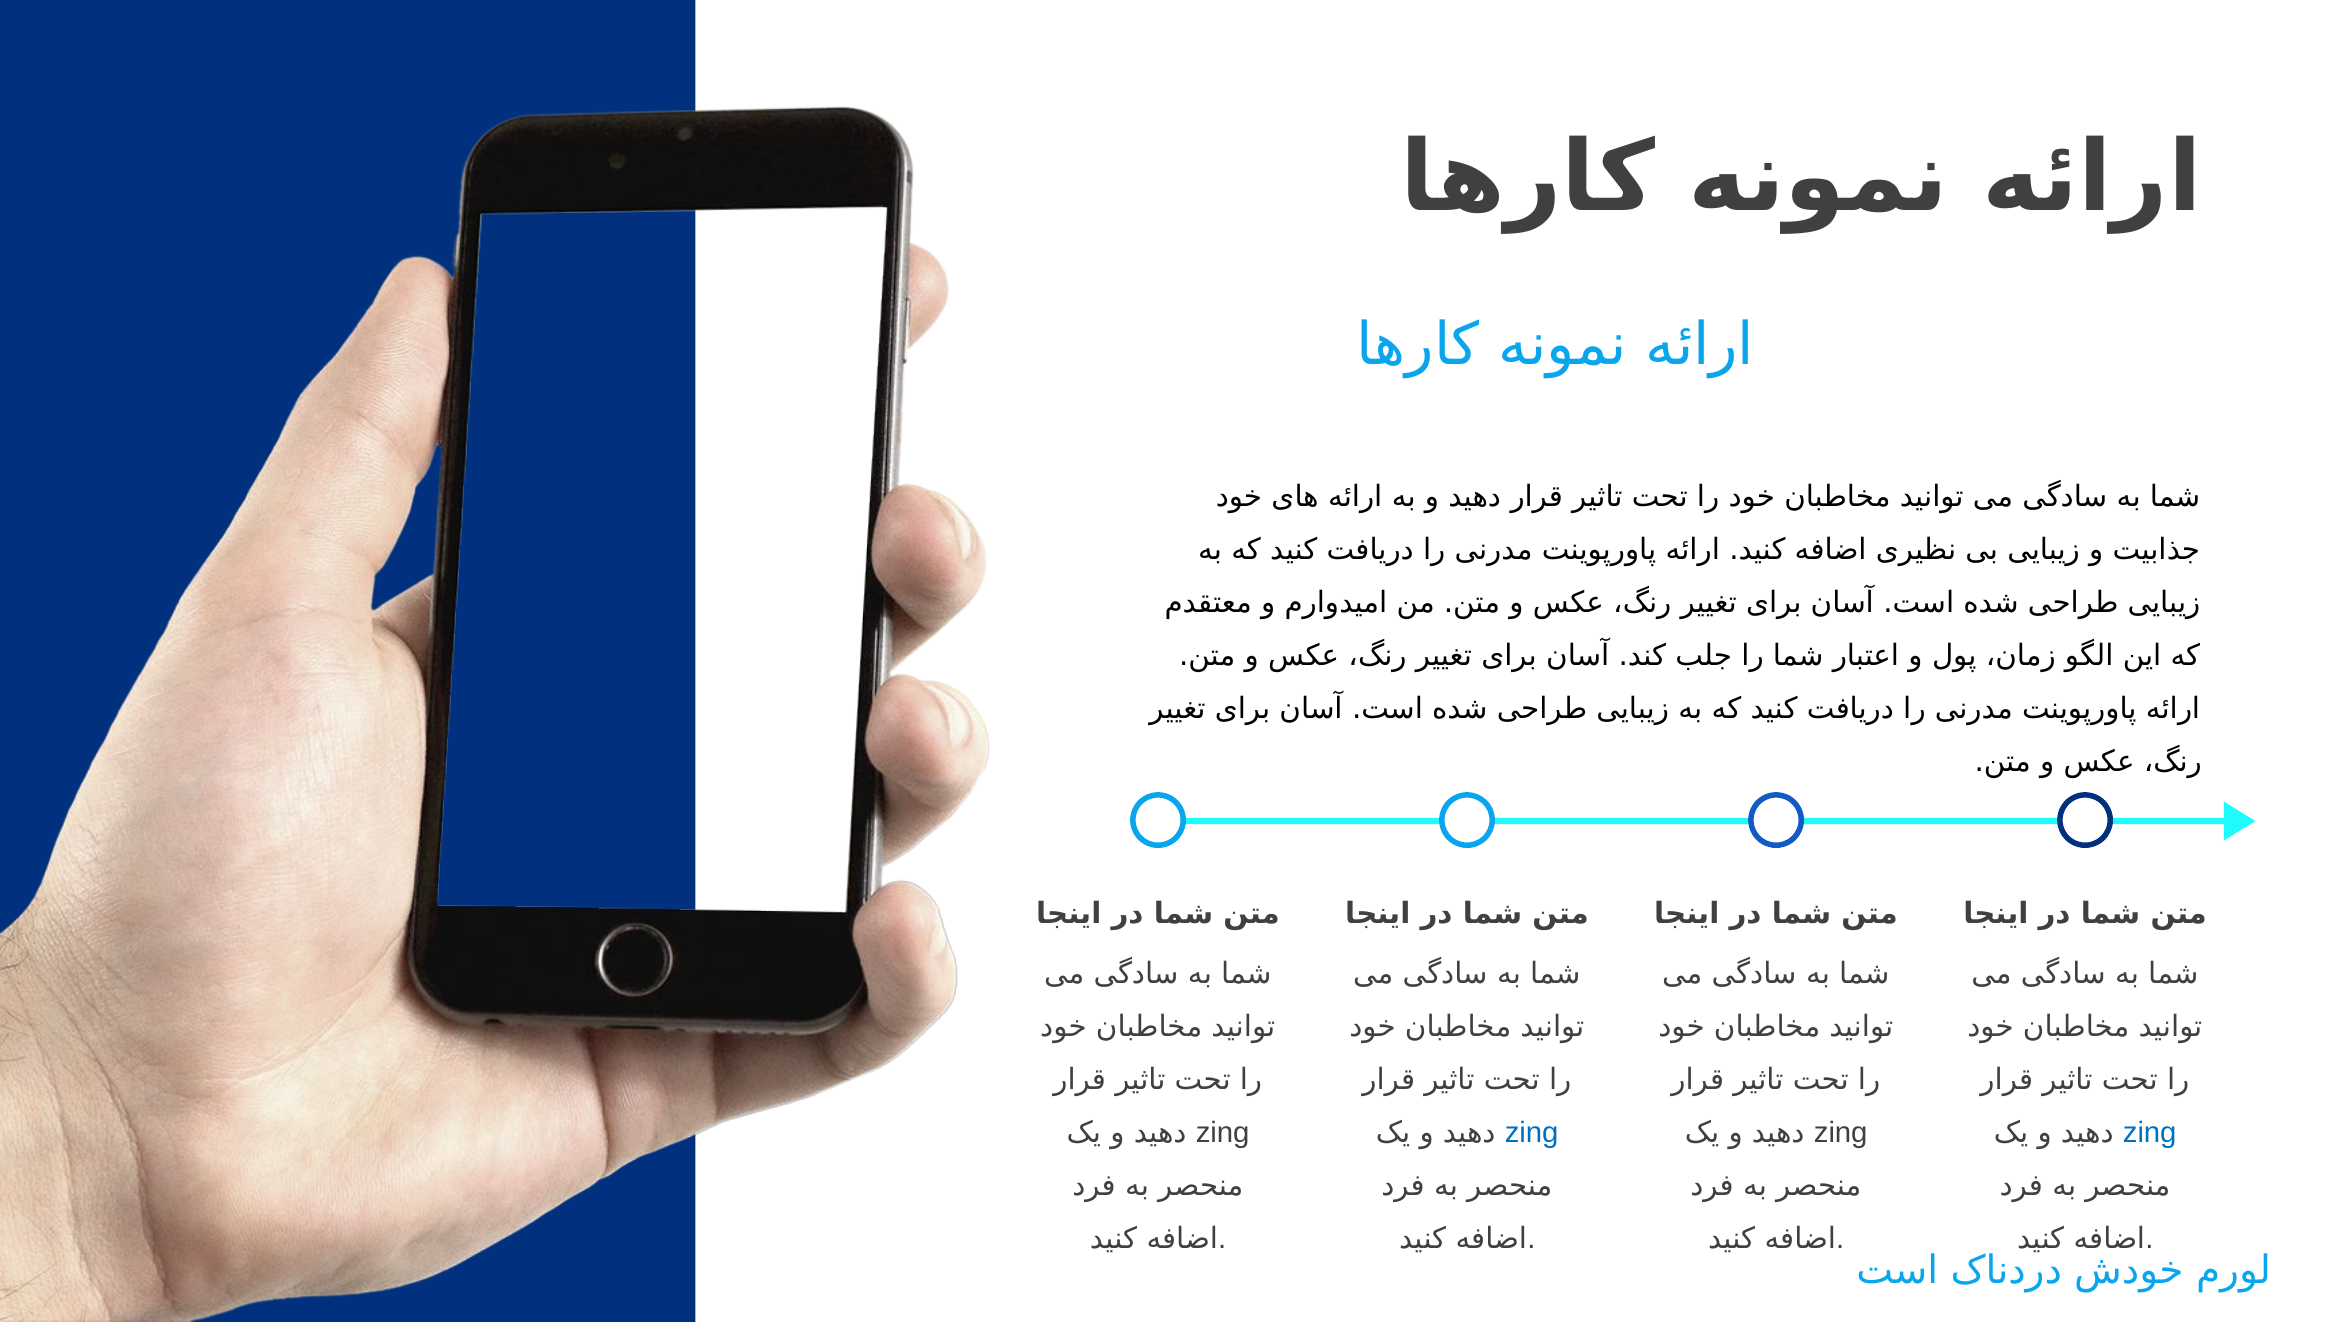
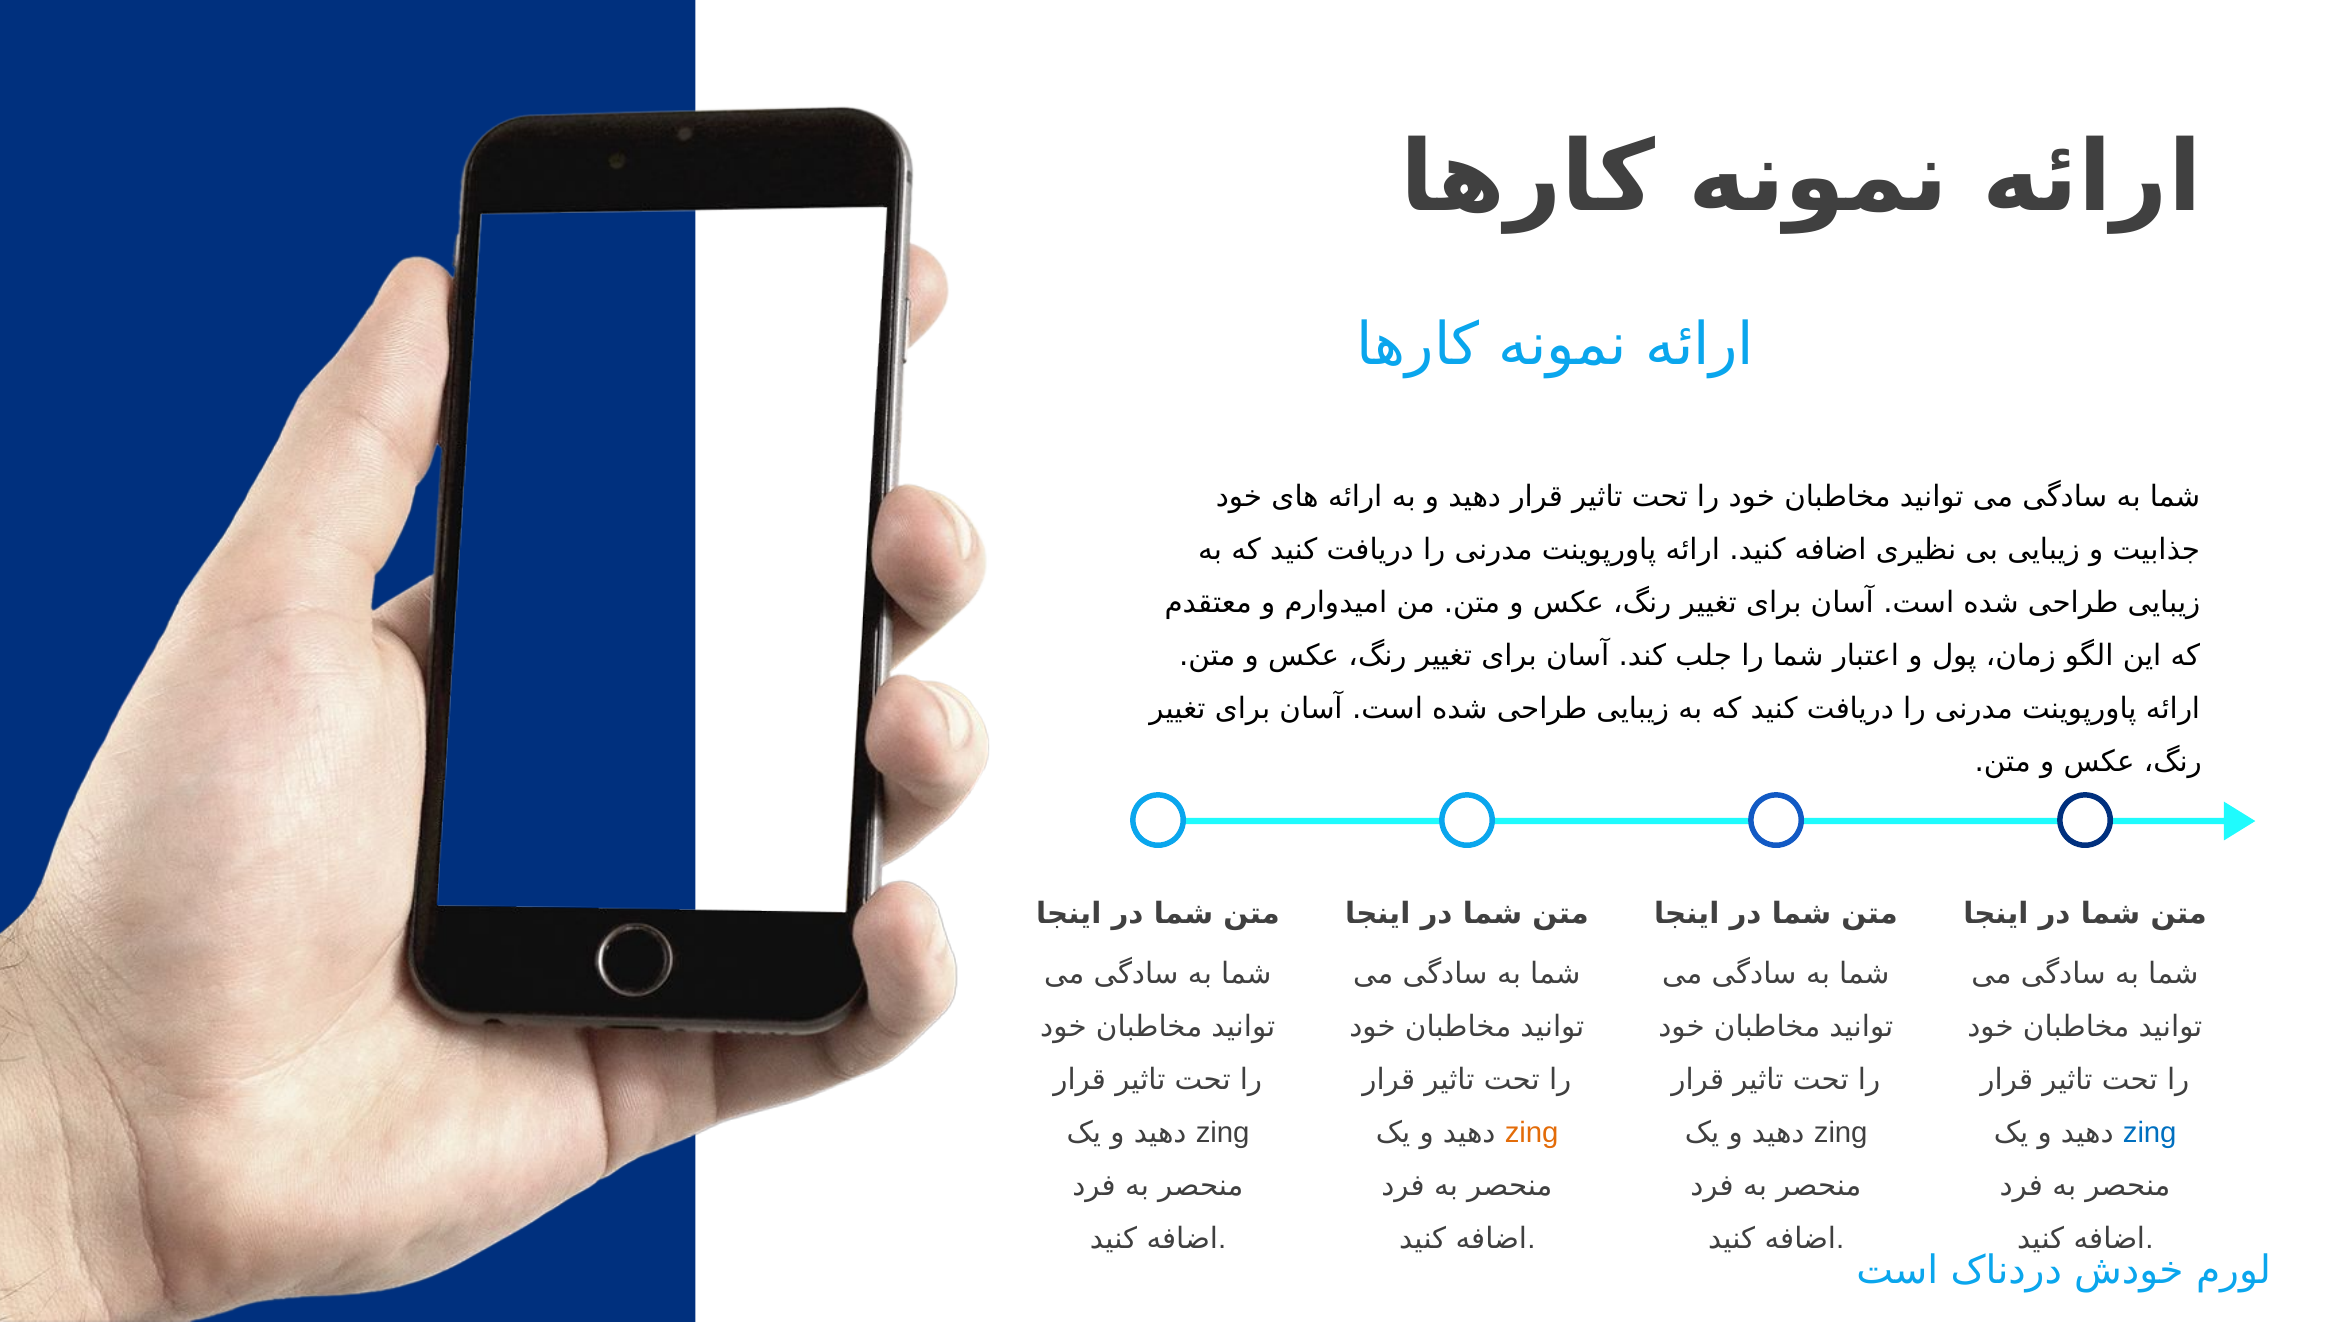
zing colour: blue -> orange (1532, 1133)
